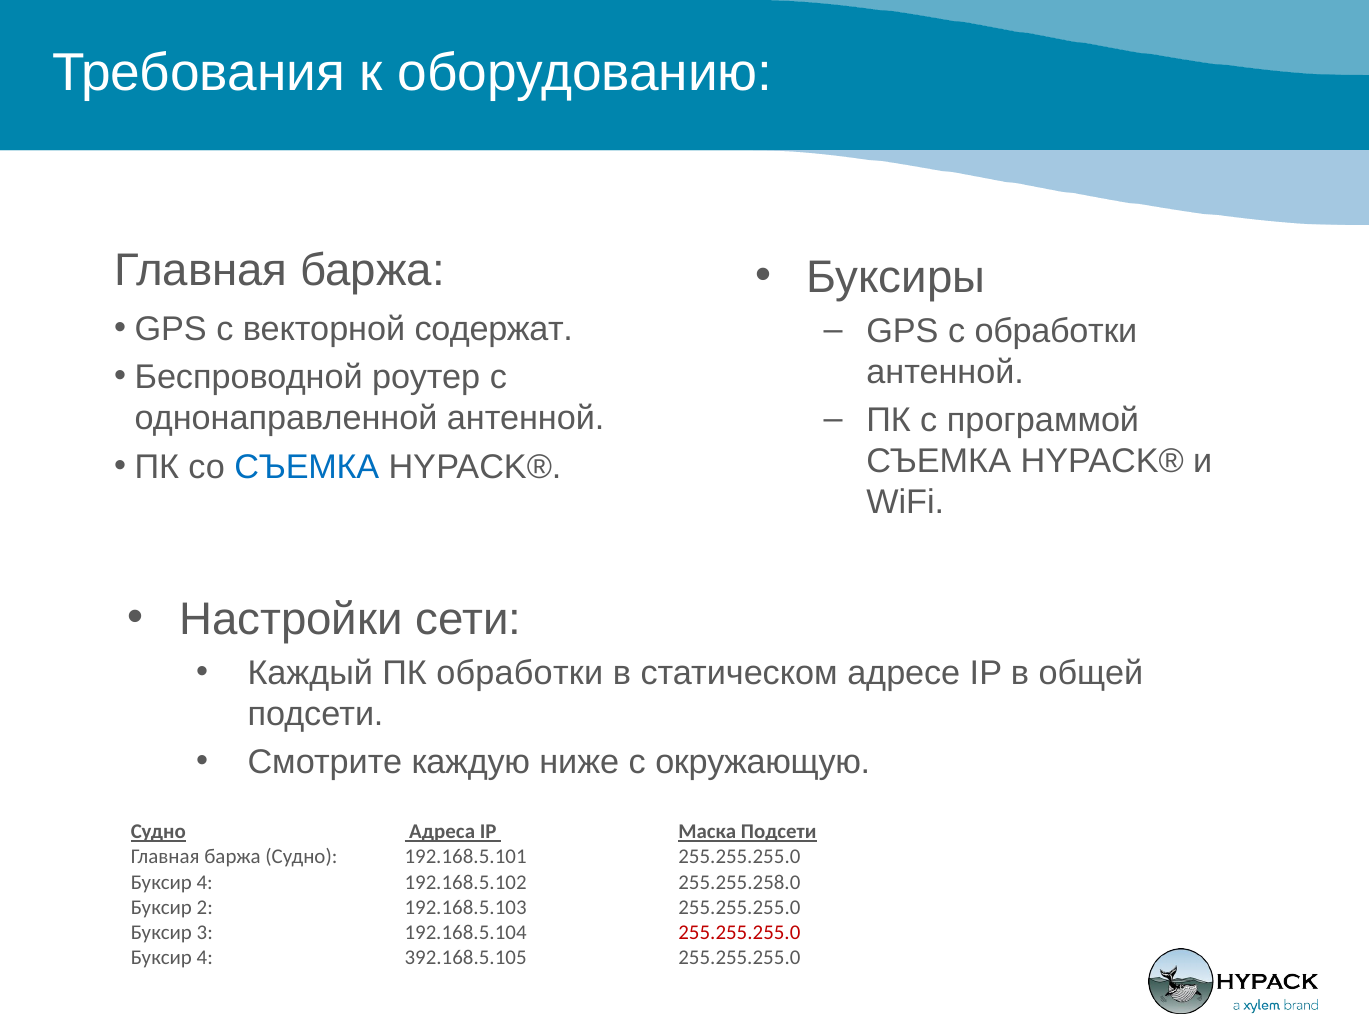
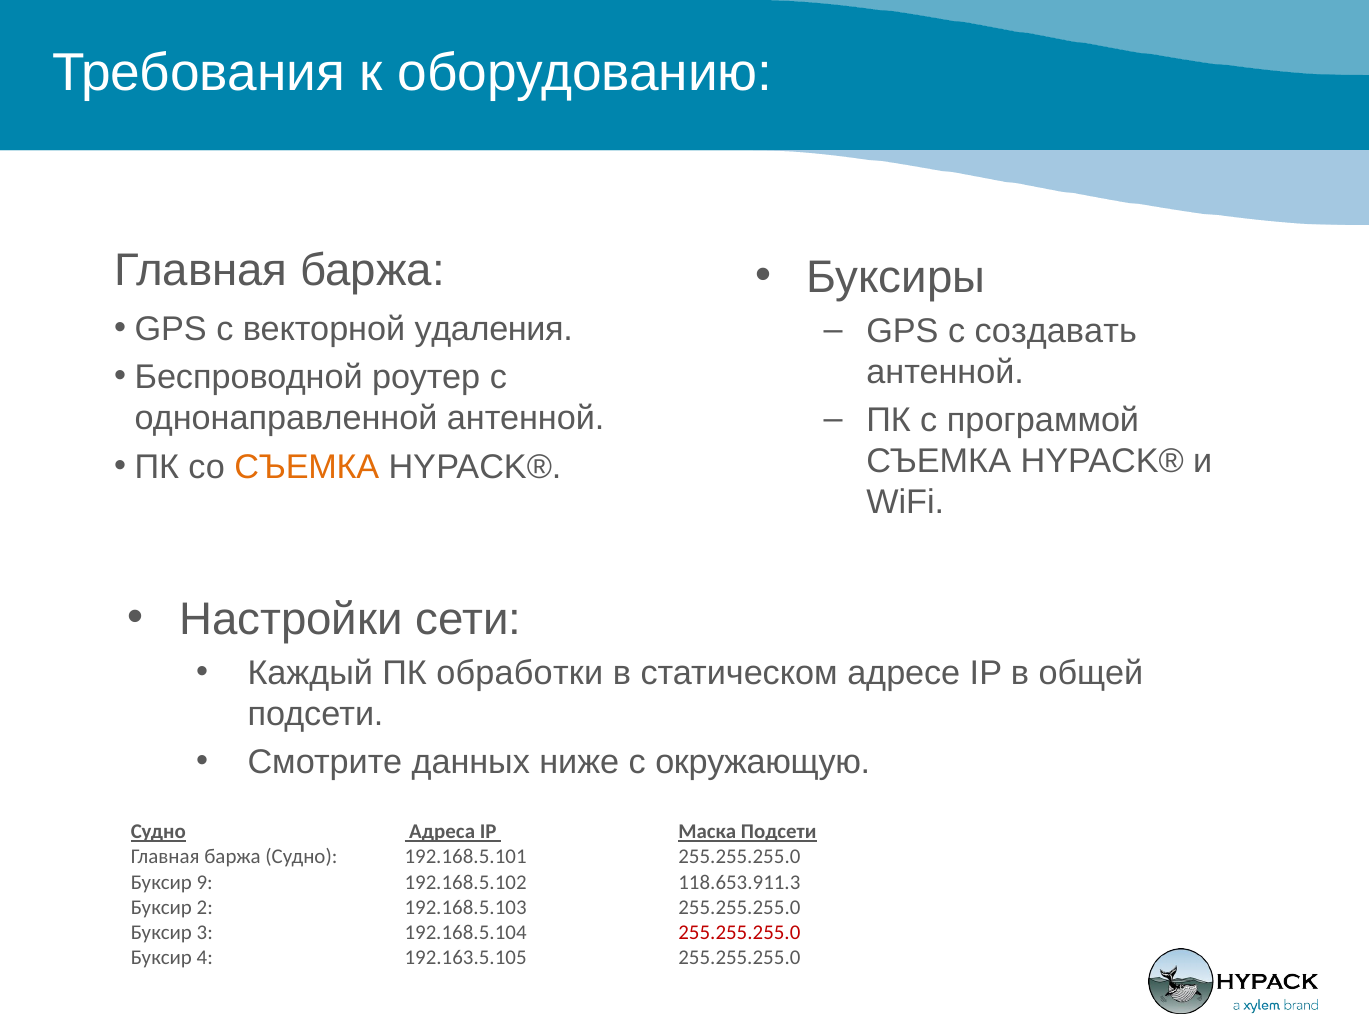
содержат: содержат -> удаления (494, 329)
с обработки: обработки -> создавать (1056, 331)
СЪЕМКА colour: blue -> orange (307, 467)
каждую: каждую -> данных (471, 762)
4: 4 -> 9 (205, 882)
255.255.258.0: 255.255.258.0 -> 118.653.911.3 (739, 882)
392.168.5.105: 392.168.5.105 -> 192.163.5.105 (466, 957)
